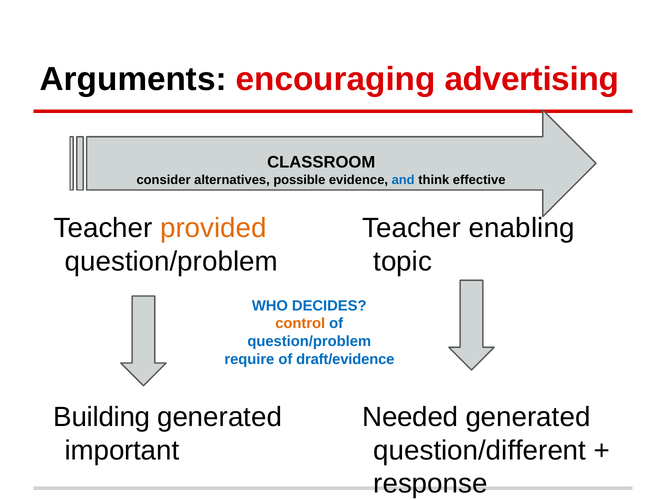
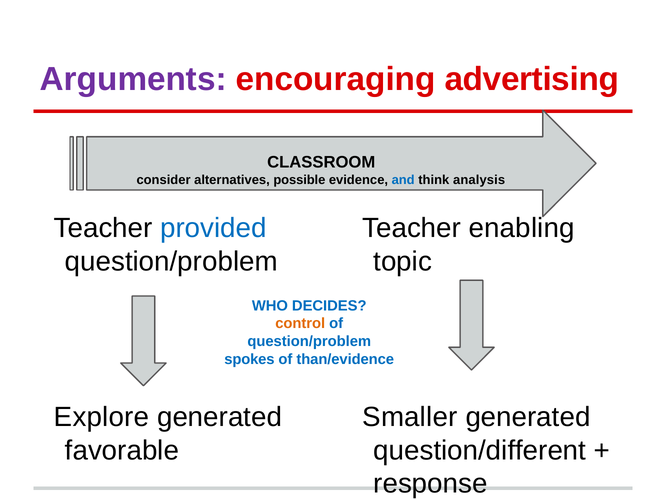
Arguments colour: black -> purple (133, 79)
effective: effective -> analysis (479, 180)
provided colour: orange -> blue (213, 228)
require: require -> spokes (249, 359)
draft/evidence: draft/evidence -> than/evidence (345, 359)
Building: Building -> Explore (102, 417)
Needed: Needed -> Smaller (410, 417)
important: important -> favorable (122, 450)
